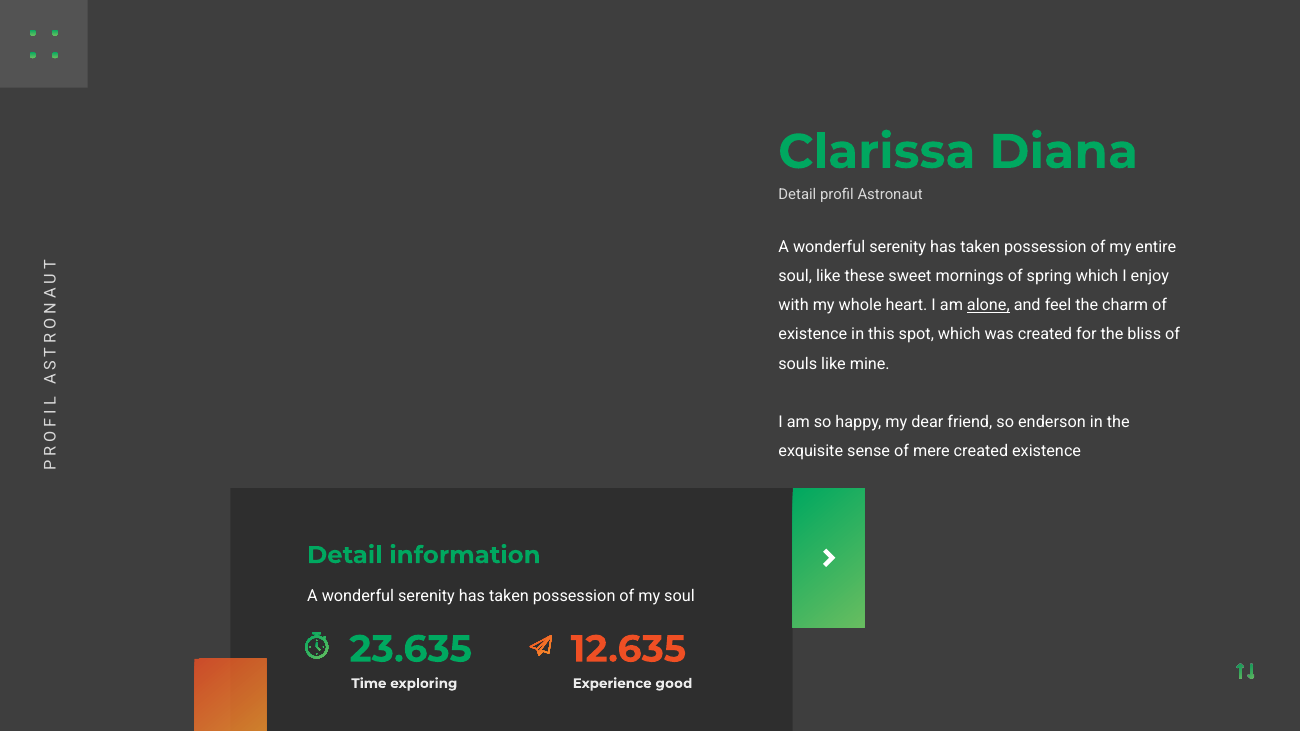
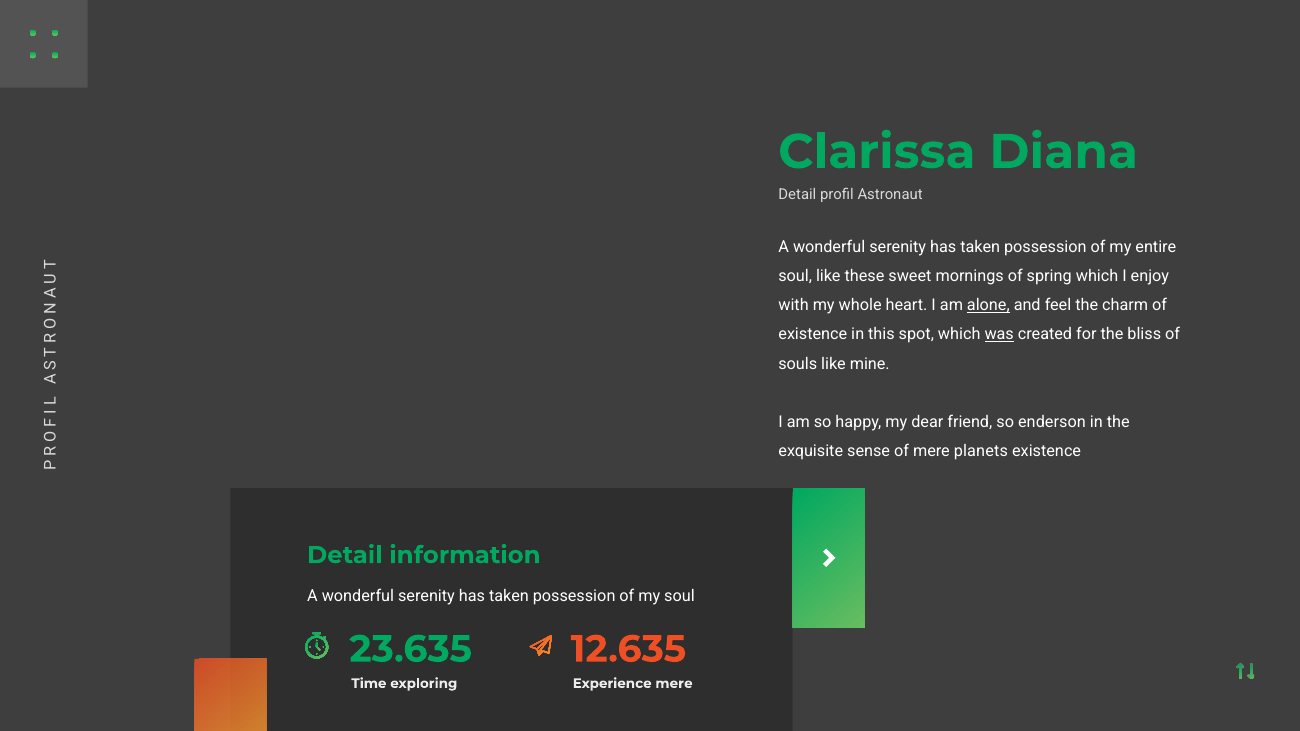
was underline: none -> present (999, 335)
created: created -> planets (981, 452)
Experience good: good -> mere (674, 684)
